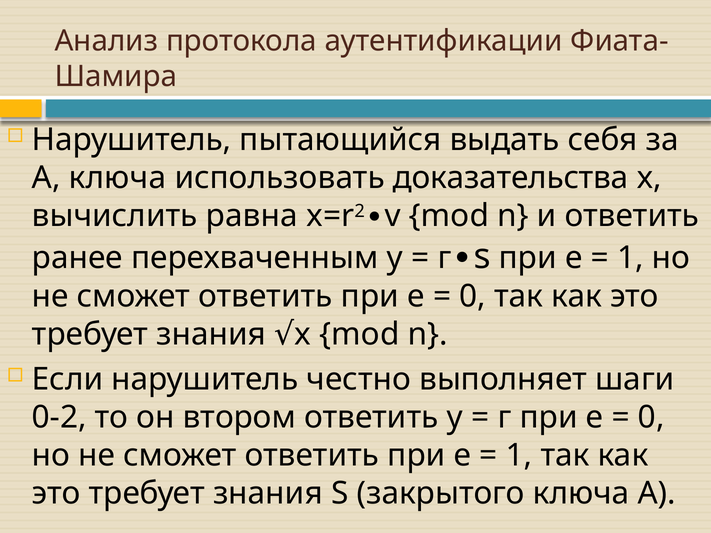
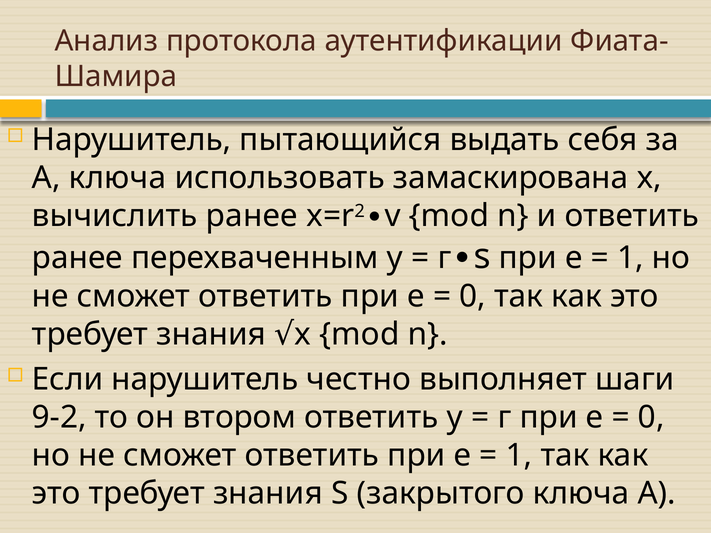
доказательства: доказательства -> замаскирована (511, 178)
вычислить равна: равна -> ранее (252, 216)
0-2: 0-2 -> 9-2 (59, 417)
